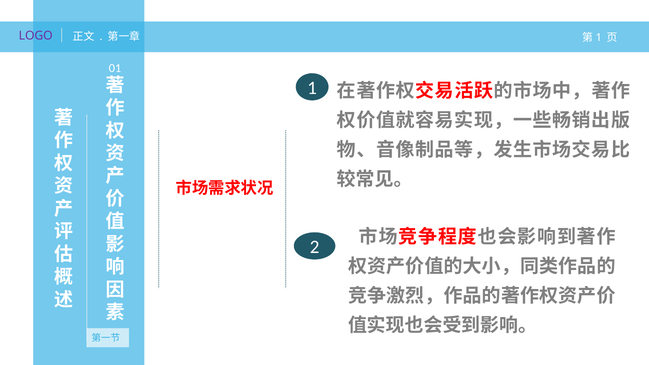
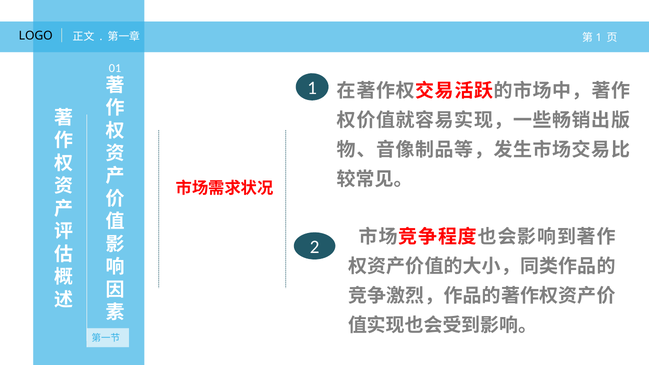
LOGO colour: purple -> black (36, 36)
